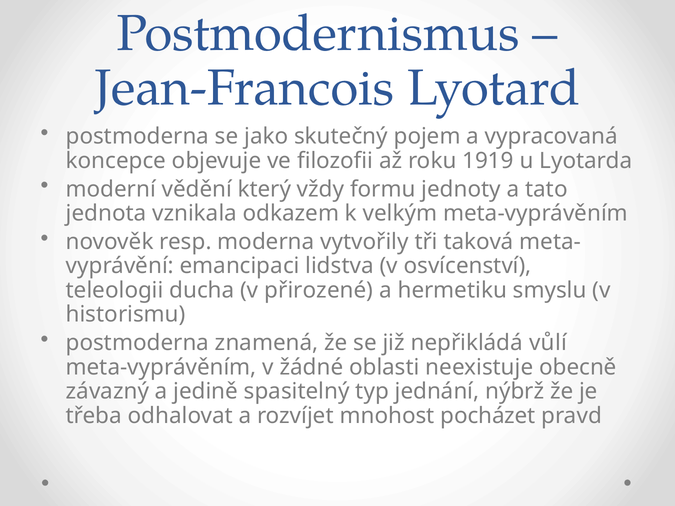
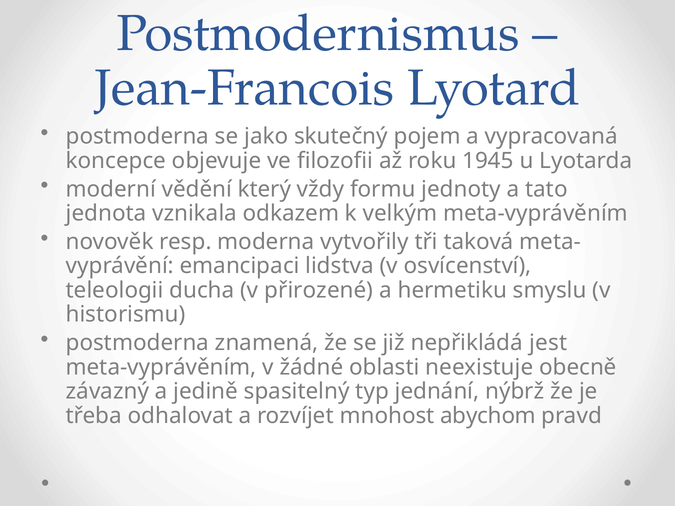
1919: 1919 -> 1945 (488, 161)
vůlí: vůlí -> jest (548, 343)
pocházet: pocházet -> abychom (488, 416)
